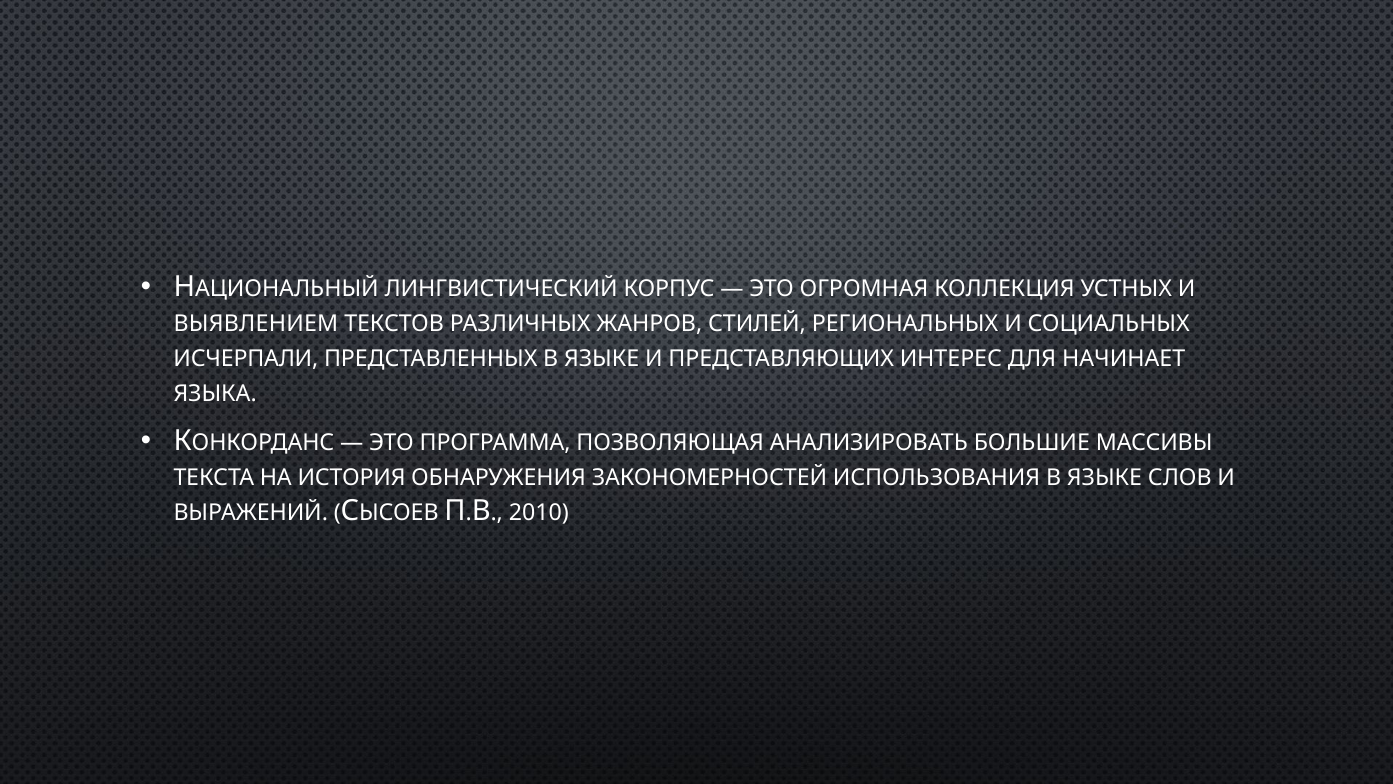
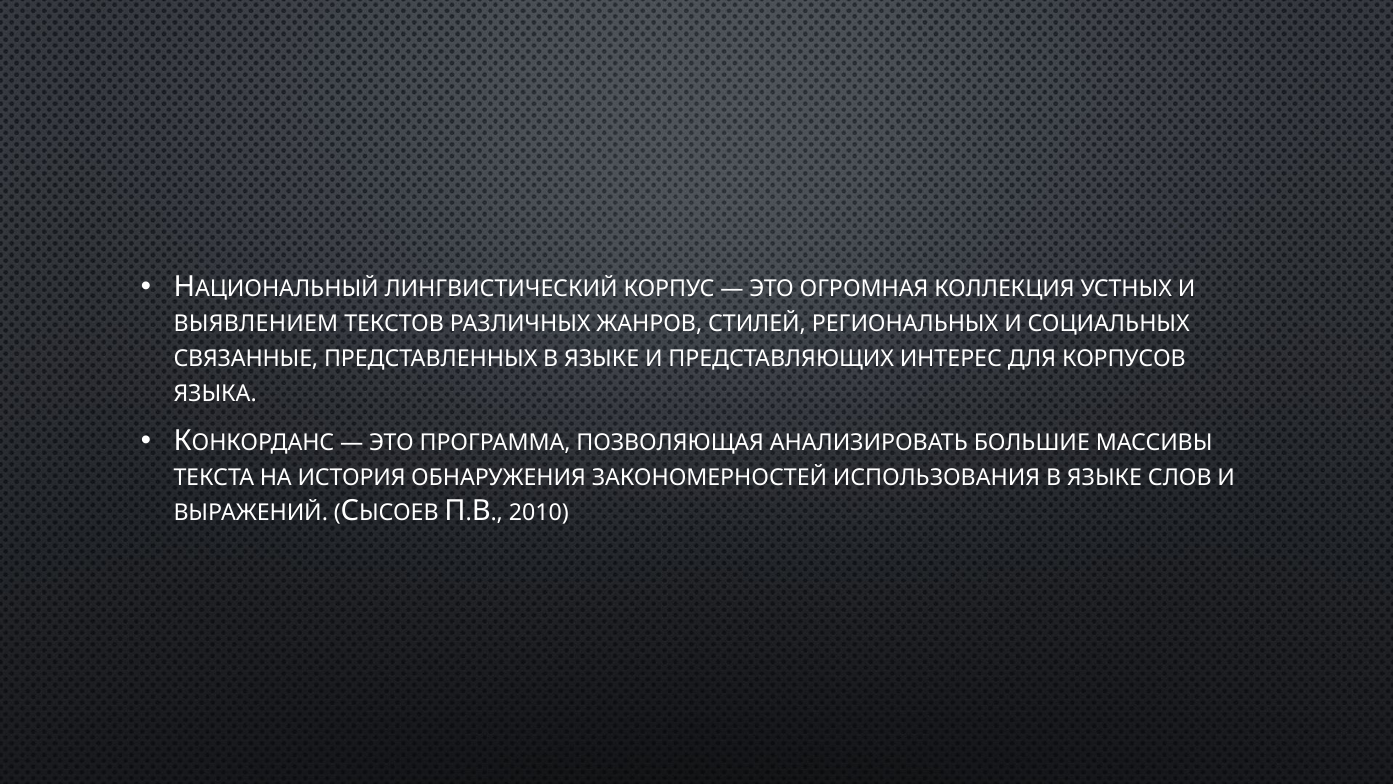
ИСЧЕРПАЛИ: ИСЧЕРПАЛИ -> СВЯЗАННЫЕ (246, 359)
НАЧИНАЕТ: НАЧИНАЕТ -> КОРПУСОВ (1124, 359)
